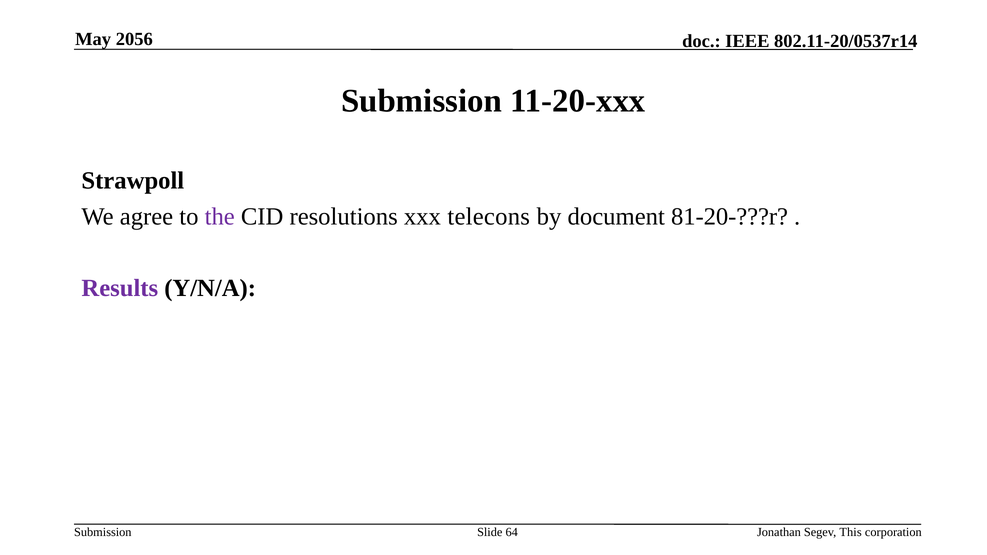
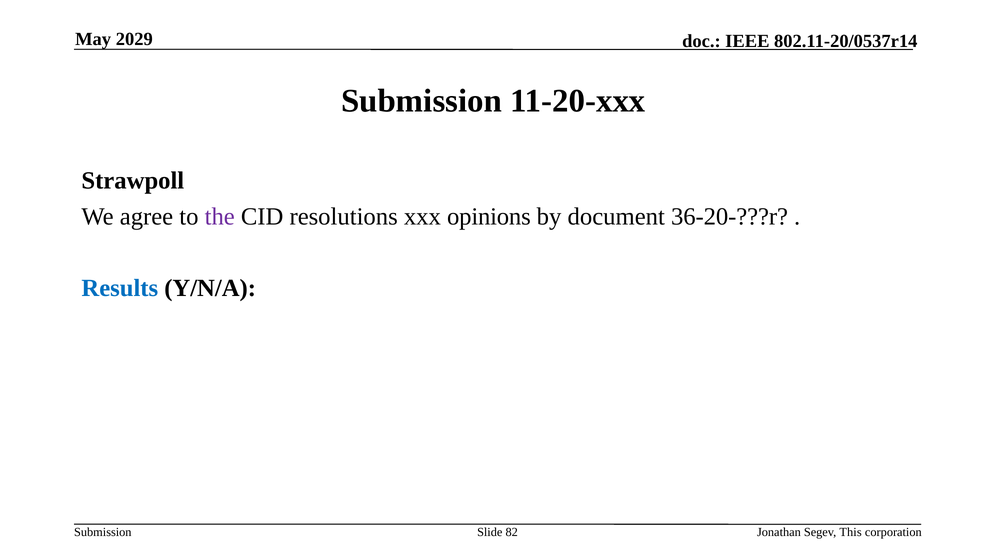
2056: 2056 -> 2029 (134, 39)
telecons: telecons -> opinions (489, 216)
81-20-???r: 81-20-???r -> 36-20-???r (729, 216)
Results colour: purple -> blue (120, 288)
64: 64 -> 82 (512, 532)
